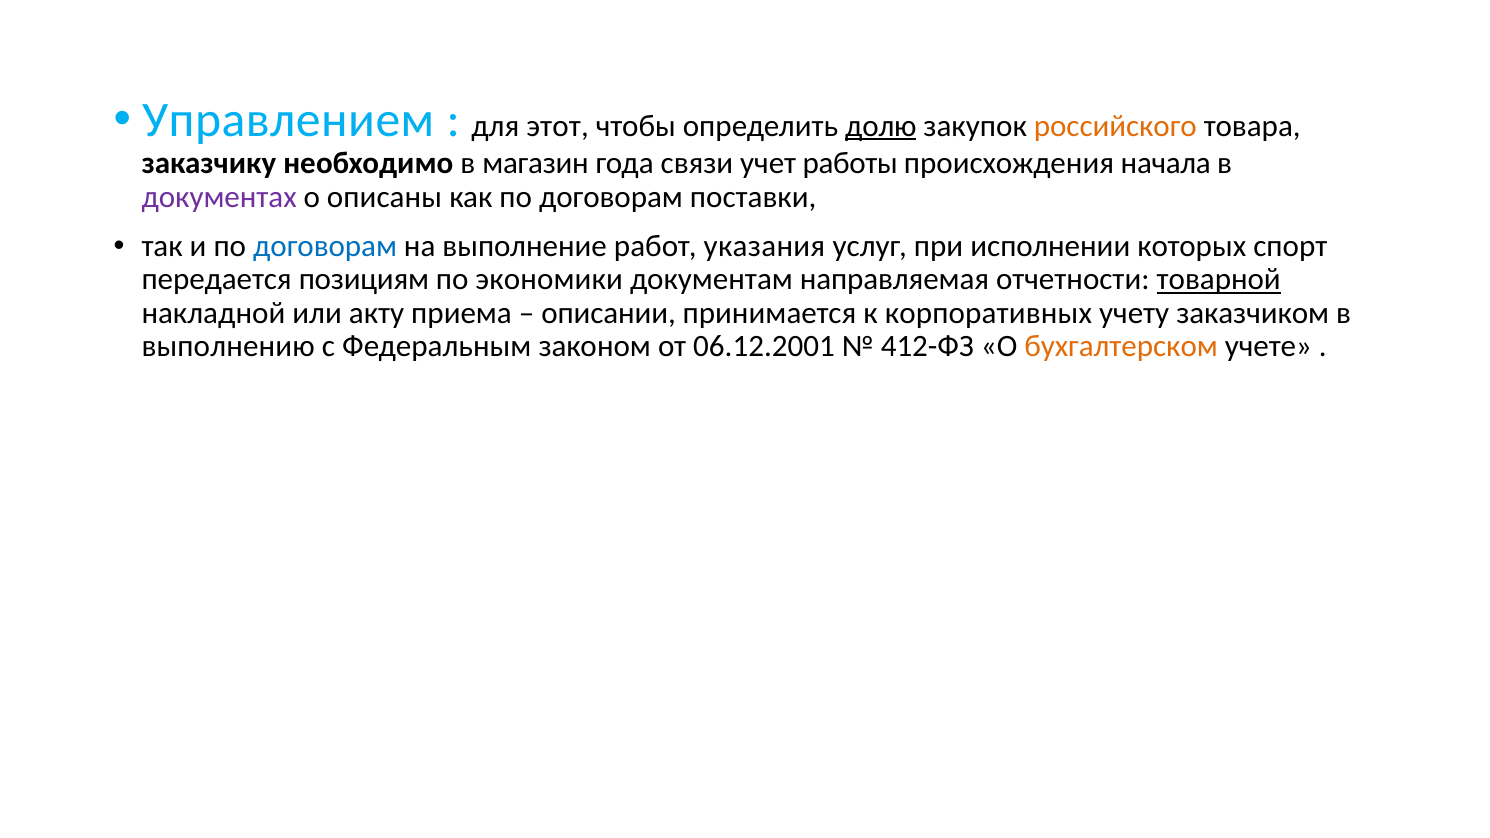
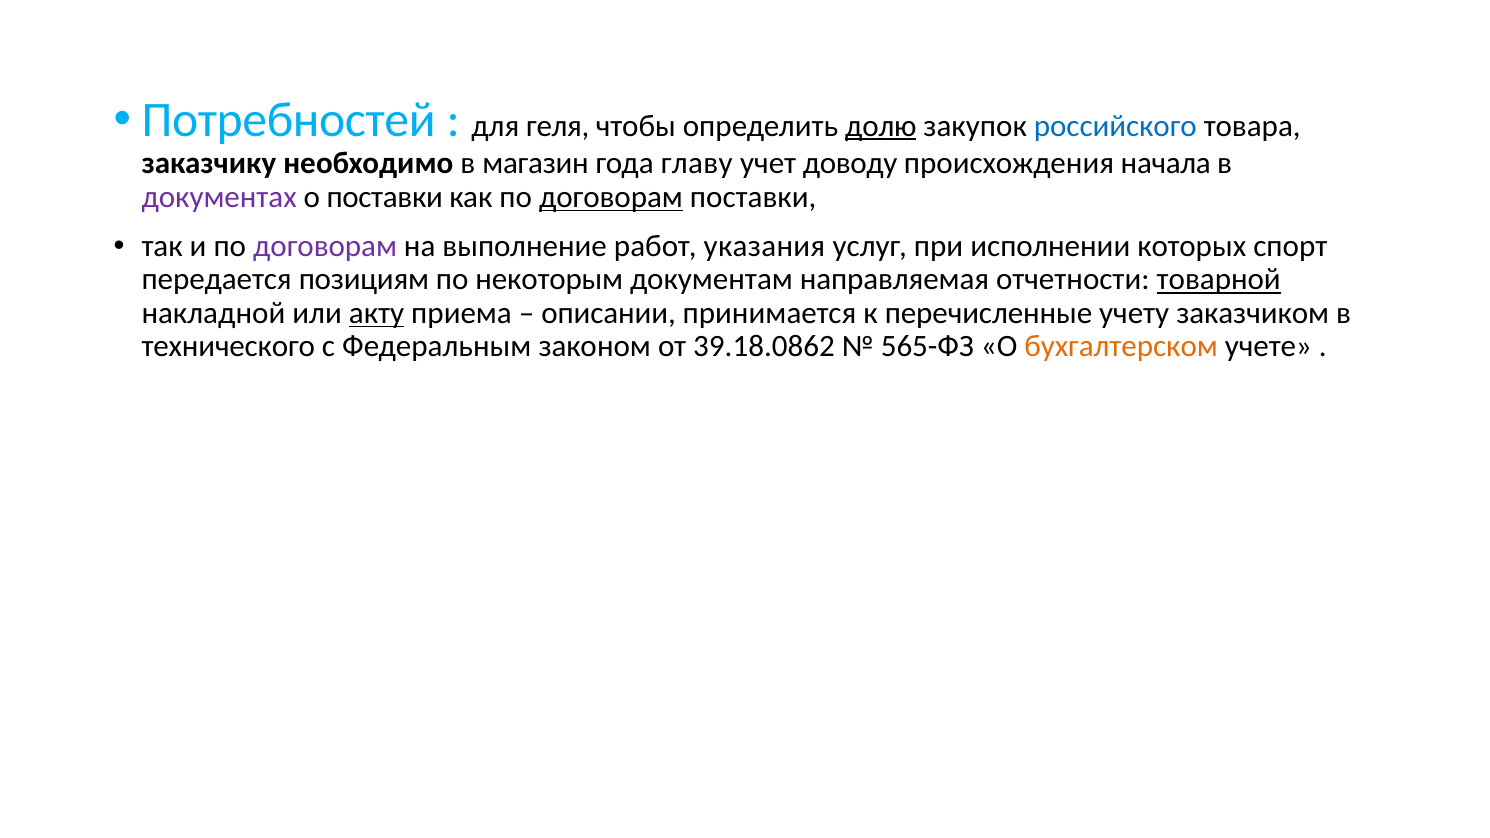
Управлением: Управлением -> Потребностей (289, 120)
этот: этот -> геля (558, 126)
российского colour: orange -> blue (1115, 126)
связи: связи -> главу (697, 164)
работы: работы -> доводу (850, 164)
о описаны: описаны -> поставки (385, 197)
договорам underline: none -> present (611, 197)
договорам colour: blue -> purple (325, 246)
экономики: экономики -> некоторым (549, 280)
акту underline: none -> present (377, 313)
корпоративных: корпоративных -> перечисленные (989, 313)
выполнению: выполнению -> технического (228, 347)
06.12.2001: 06.12.2001 -> 39.18.0862 (764, 347)
412-ФЗ: 412-ФЗ -> 565-ФЗ (927, 347)
